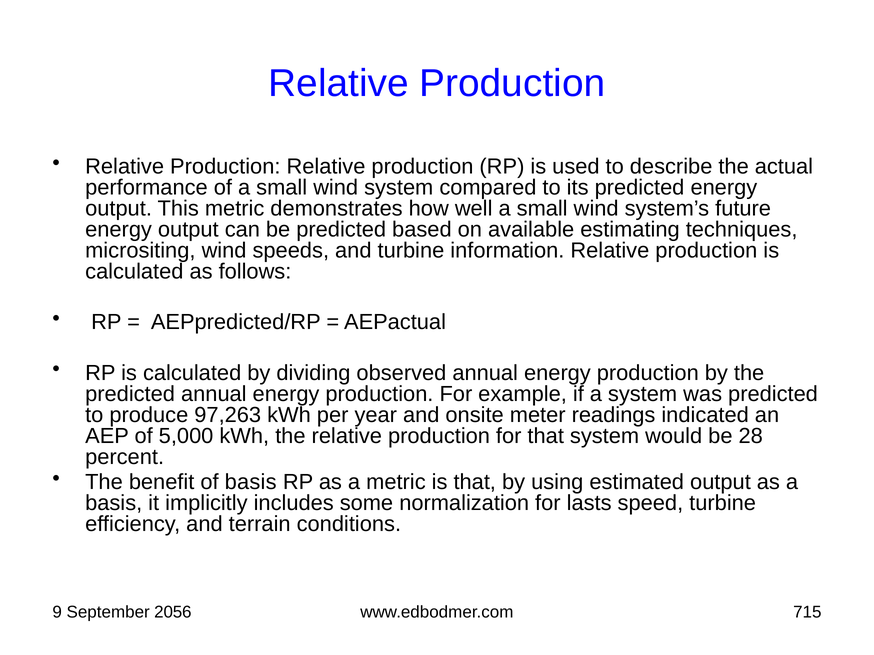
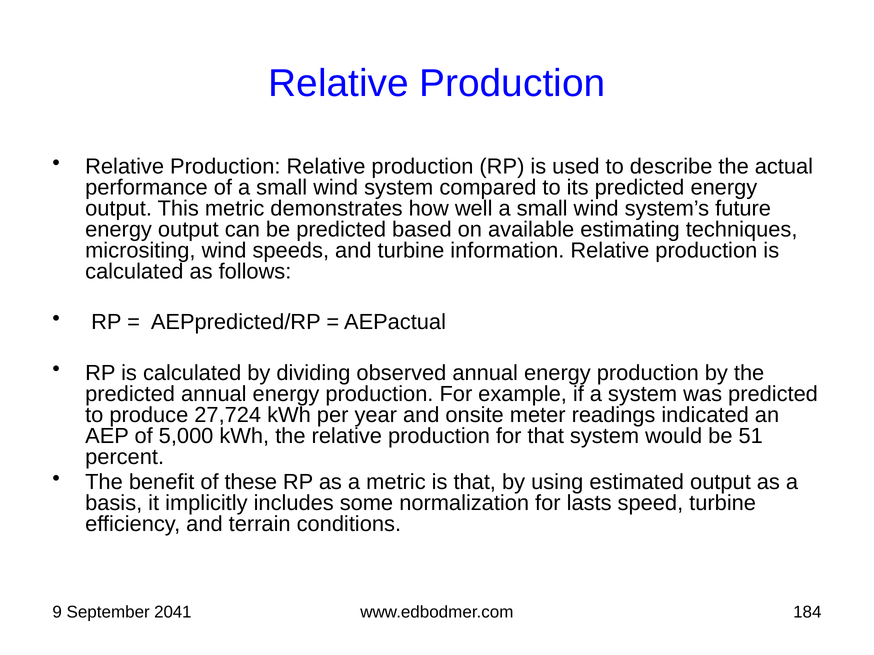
97,263: 97,263 -> 27,724 (228, 415)
28: 28 -> 51 (751, 436)
of basis: basis -> these (251, 483)
2056: 2056 -> 2041 (173, 613)
715: 715 -> 184 (807, 613)
